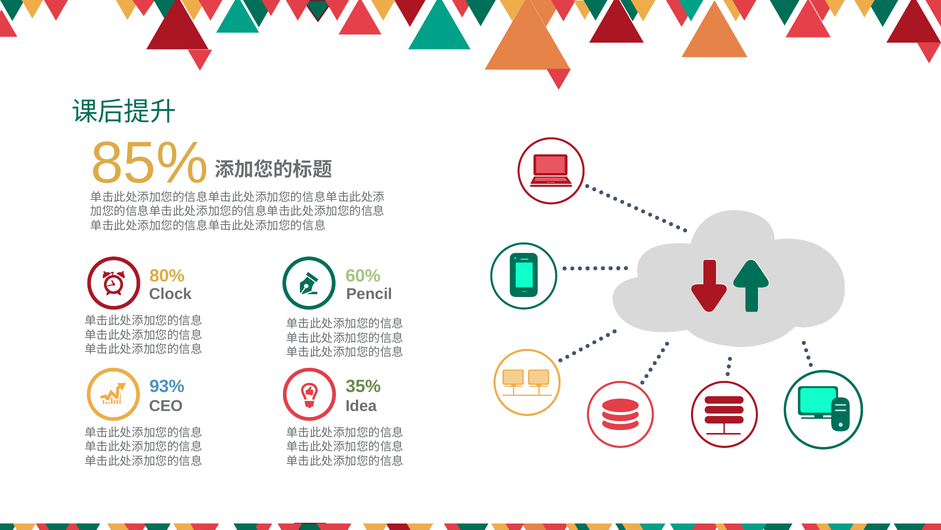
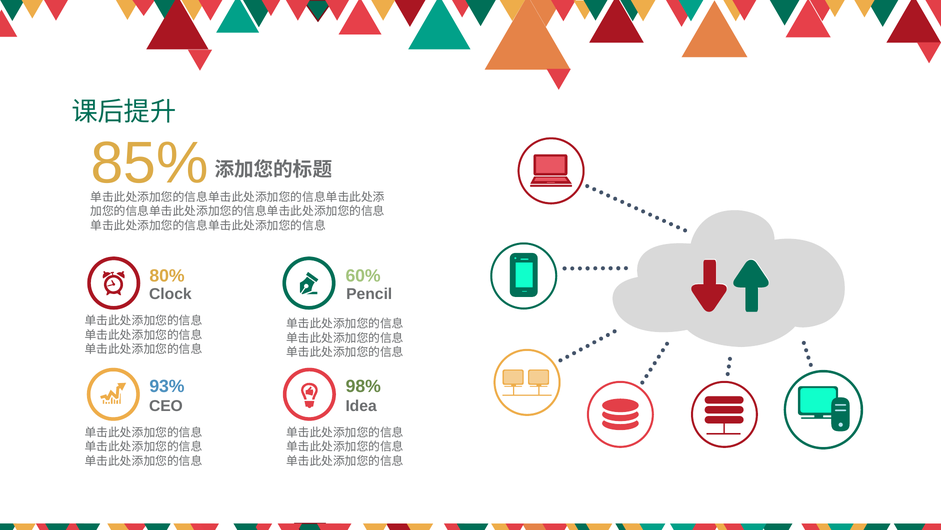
35%: 35% -> 98% (363, 386)
